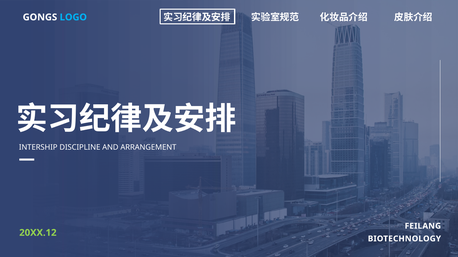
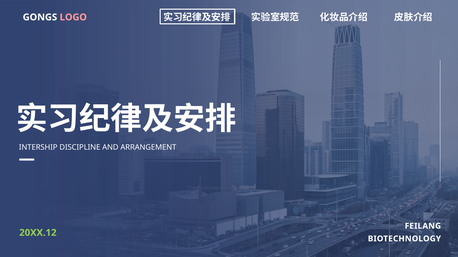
LOGO colour: light blue -> pink (73, 17)
